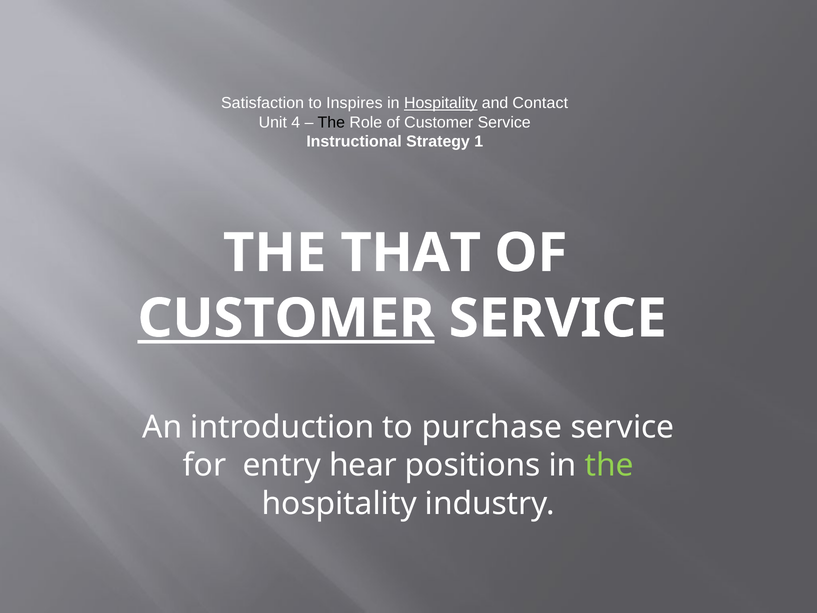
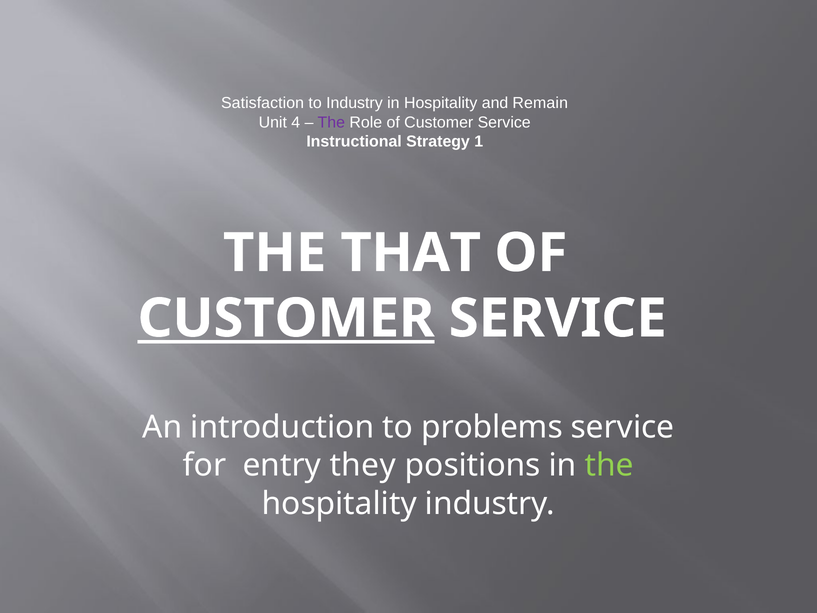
to Inspires: Inspires -> Industry (354, 103)
Hospitality underline: present -> none (441, 103)
Contact: Contact -> Remain (540, 103)
The colour: black -> purple (331, 122)
purchase: purchase -> problems (492, 427)
hear: hear -> they (363, 465)
